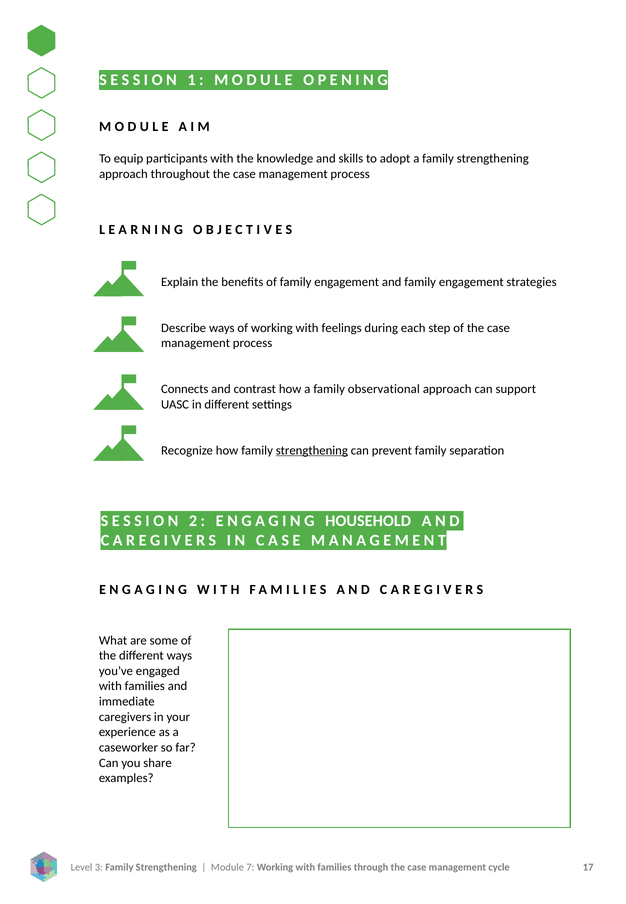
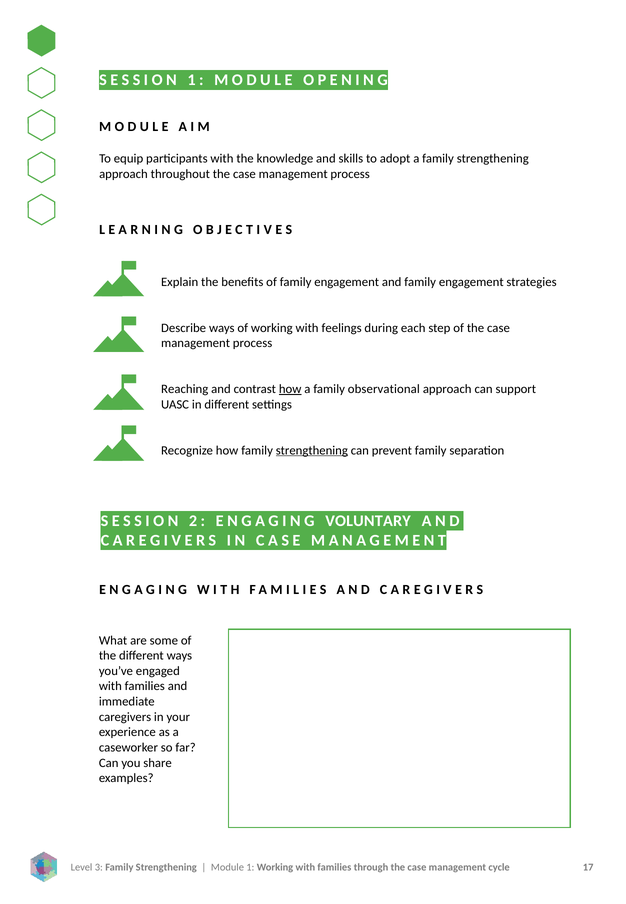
Connects: Connects -> Reaching (185, 389)
how underline: none -> present (290, 389)
HOUSEHOLD: HOUSEHOLD -> VOLUNTARY (368, 521)
Module 7: 7 -> 1 (250, 867)
